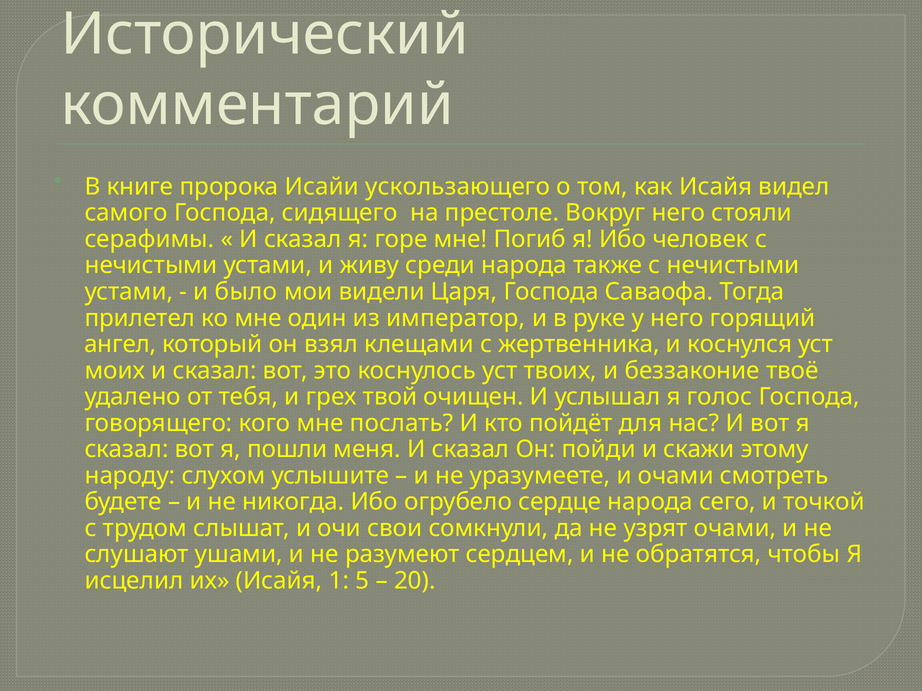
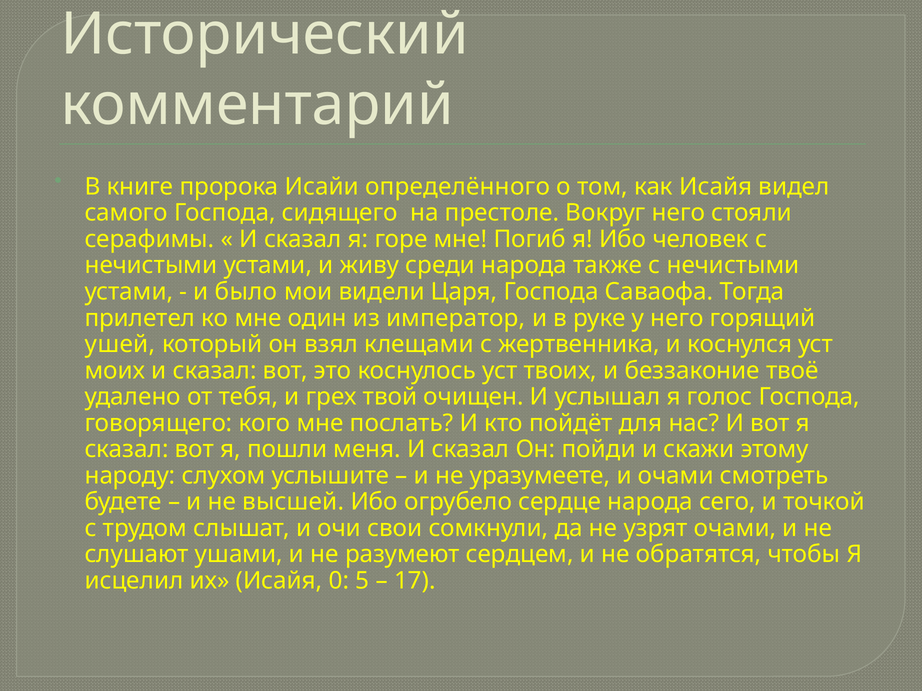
ускользающего: ускользающего -> определённого (458, 187)
ангел: ангел -> ушей (120, 345)
никогда: никогда -> высшей (293, 502)
1: 1 -> 0 (339, 581)
20: 20 -> 17 (415, 581)
